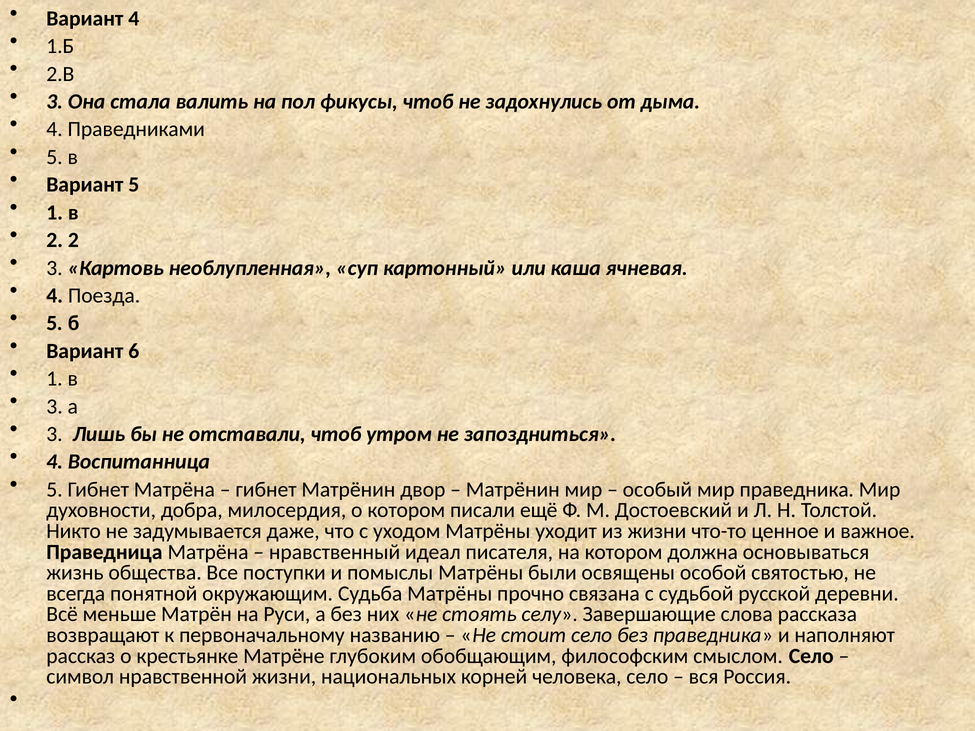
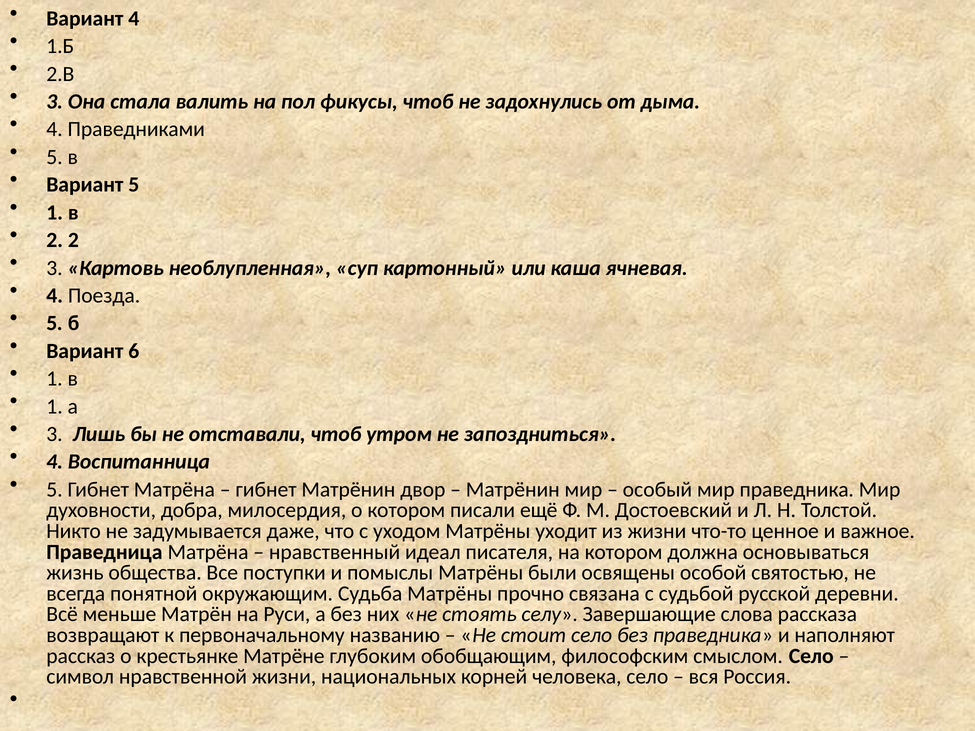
3: 3 -> 1 (55, 407)
